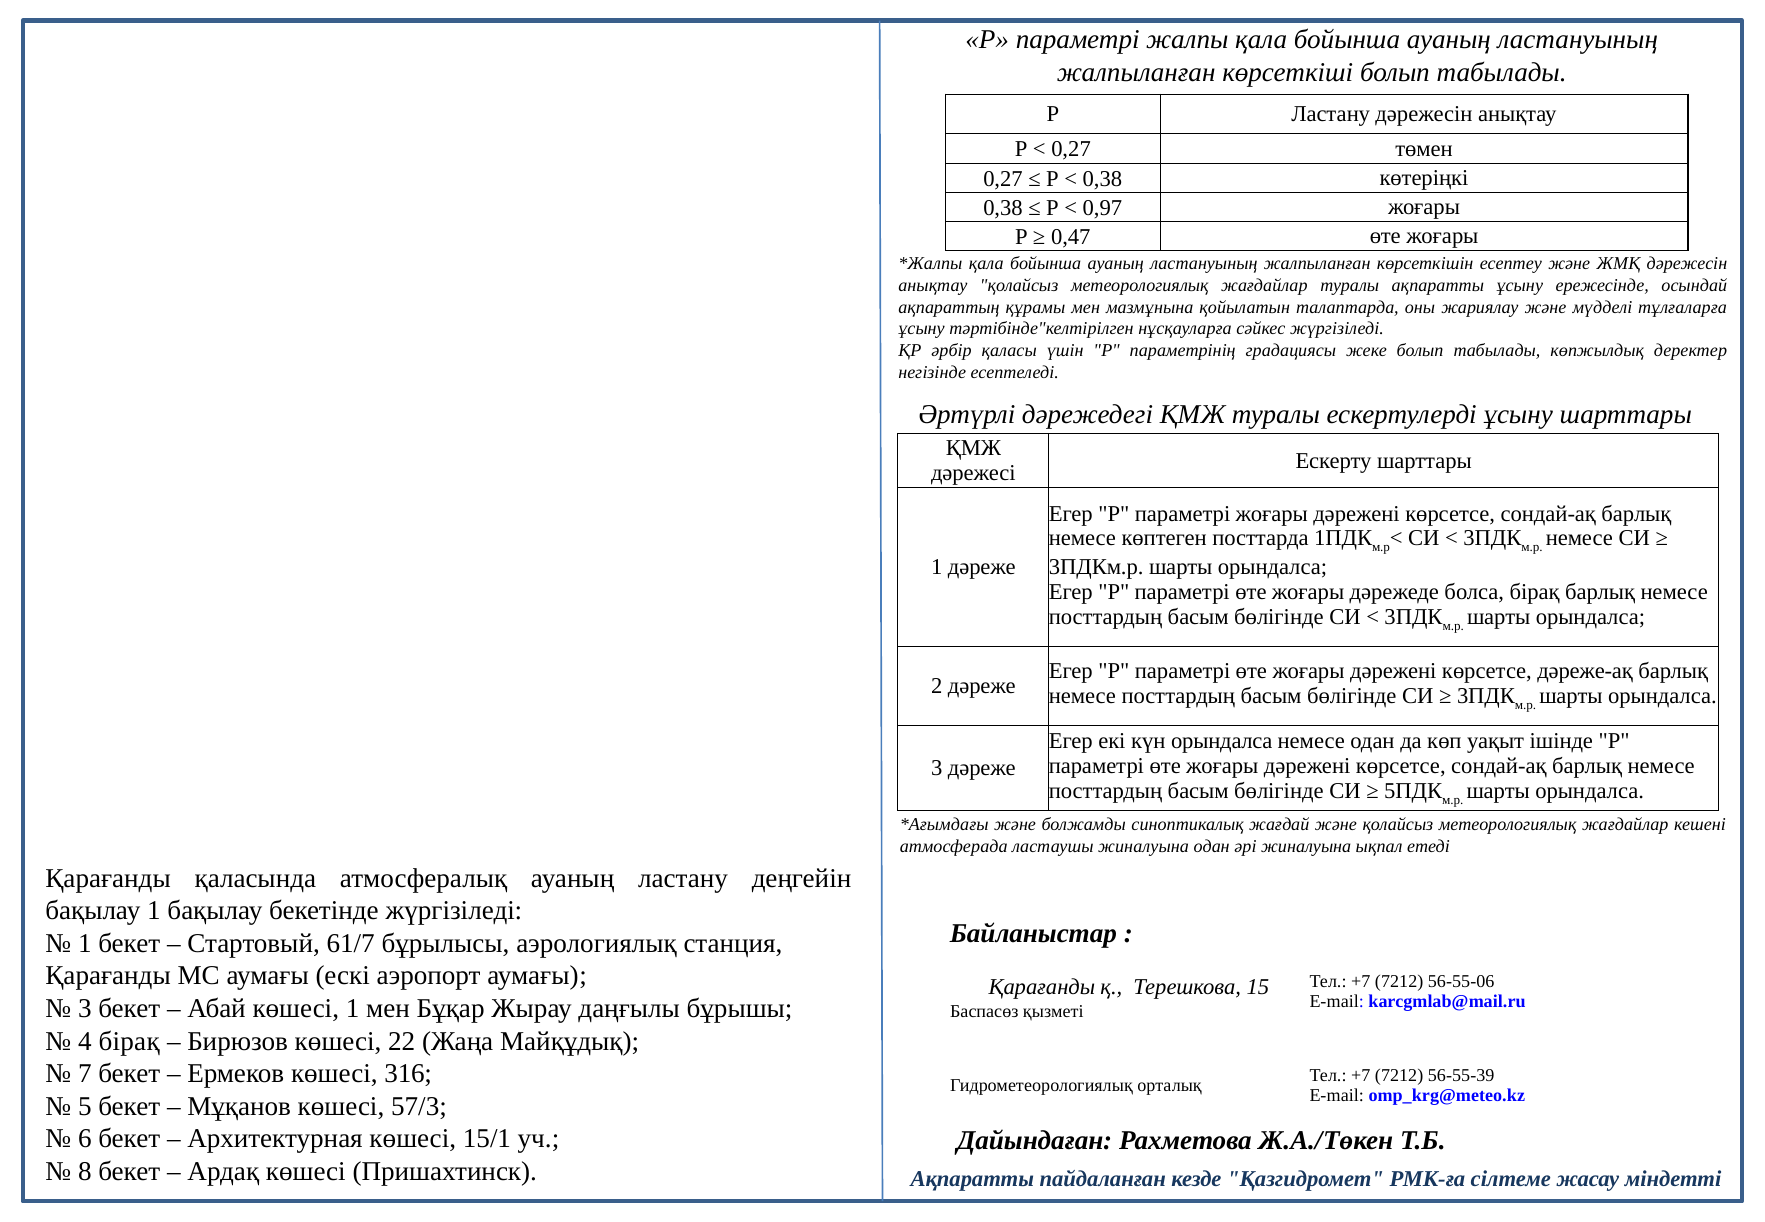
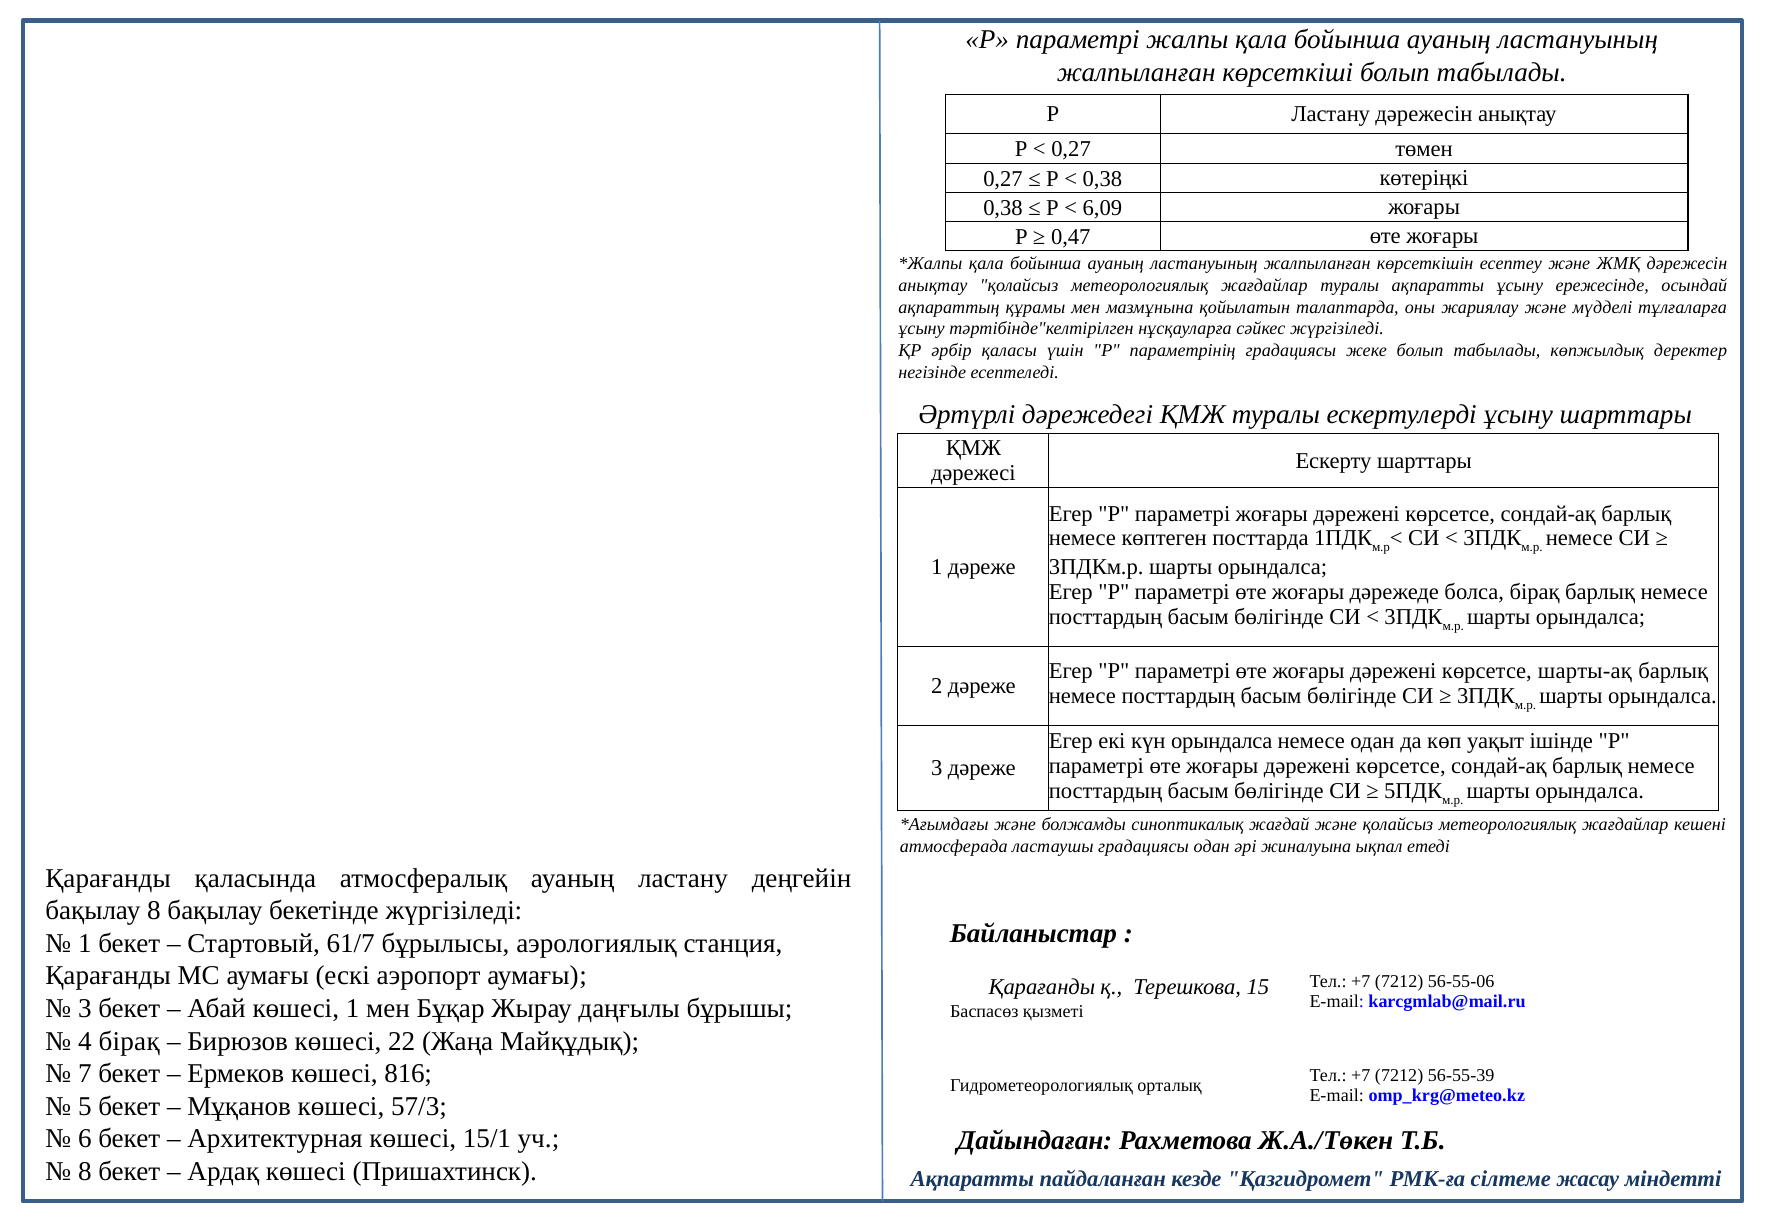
0,97: 0,97 -> 6,09 (1102, 208)
дәреже-ақ: дәреже-ақ -> шарты-ақ (1585, 671)
ластаушы жиналуына: жиналуына -> градациясы (1144, 846)
бақылау 1: 1 -> 8 (154, 911)
316: 316 -> 816 (408, 1074)
